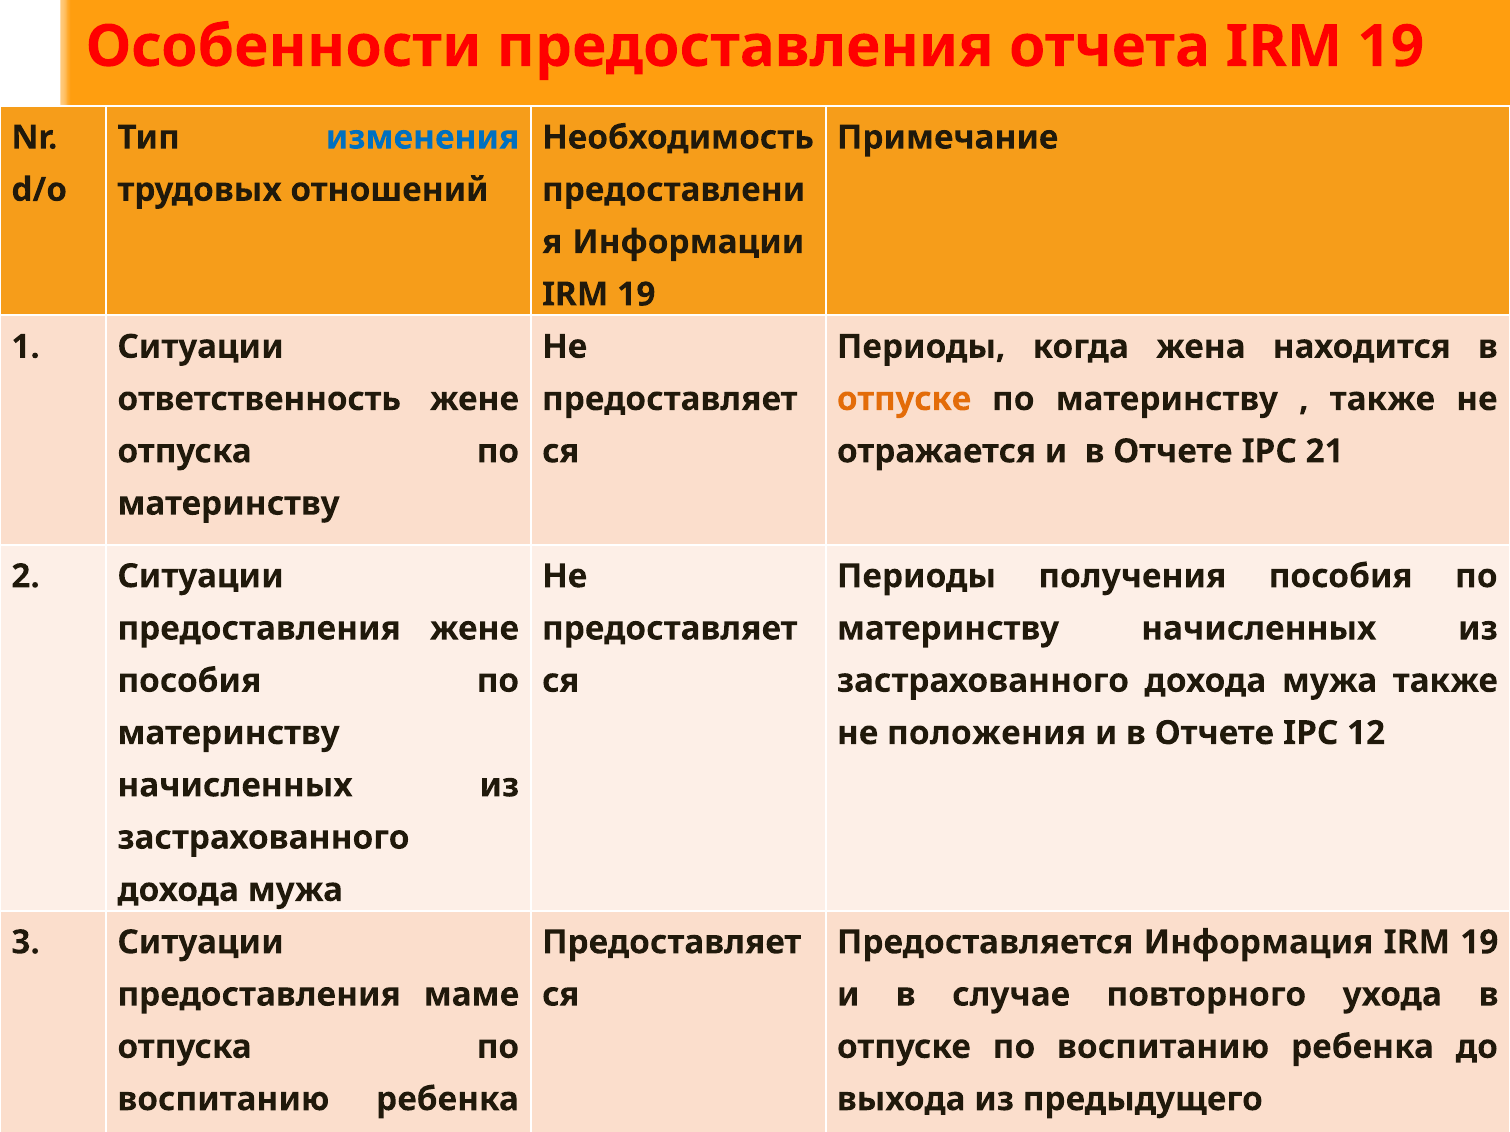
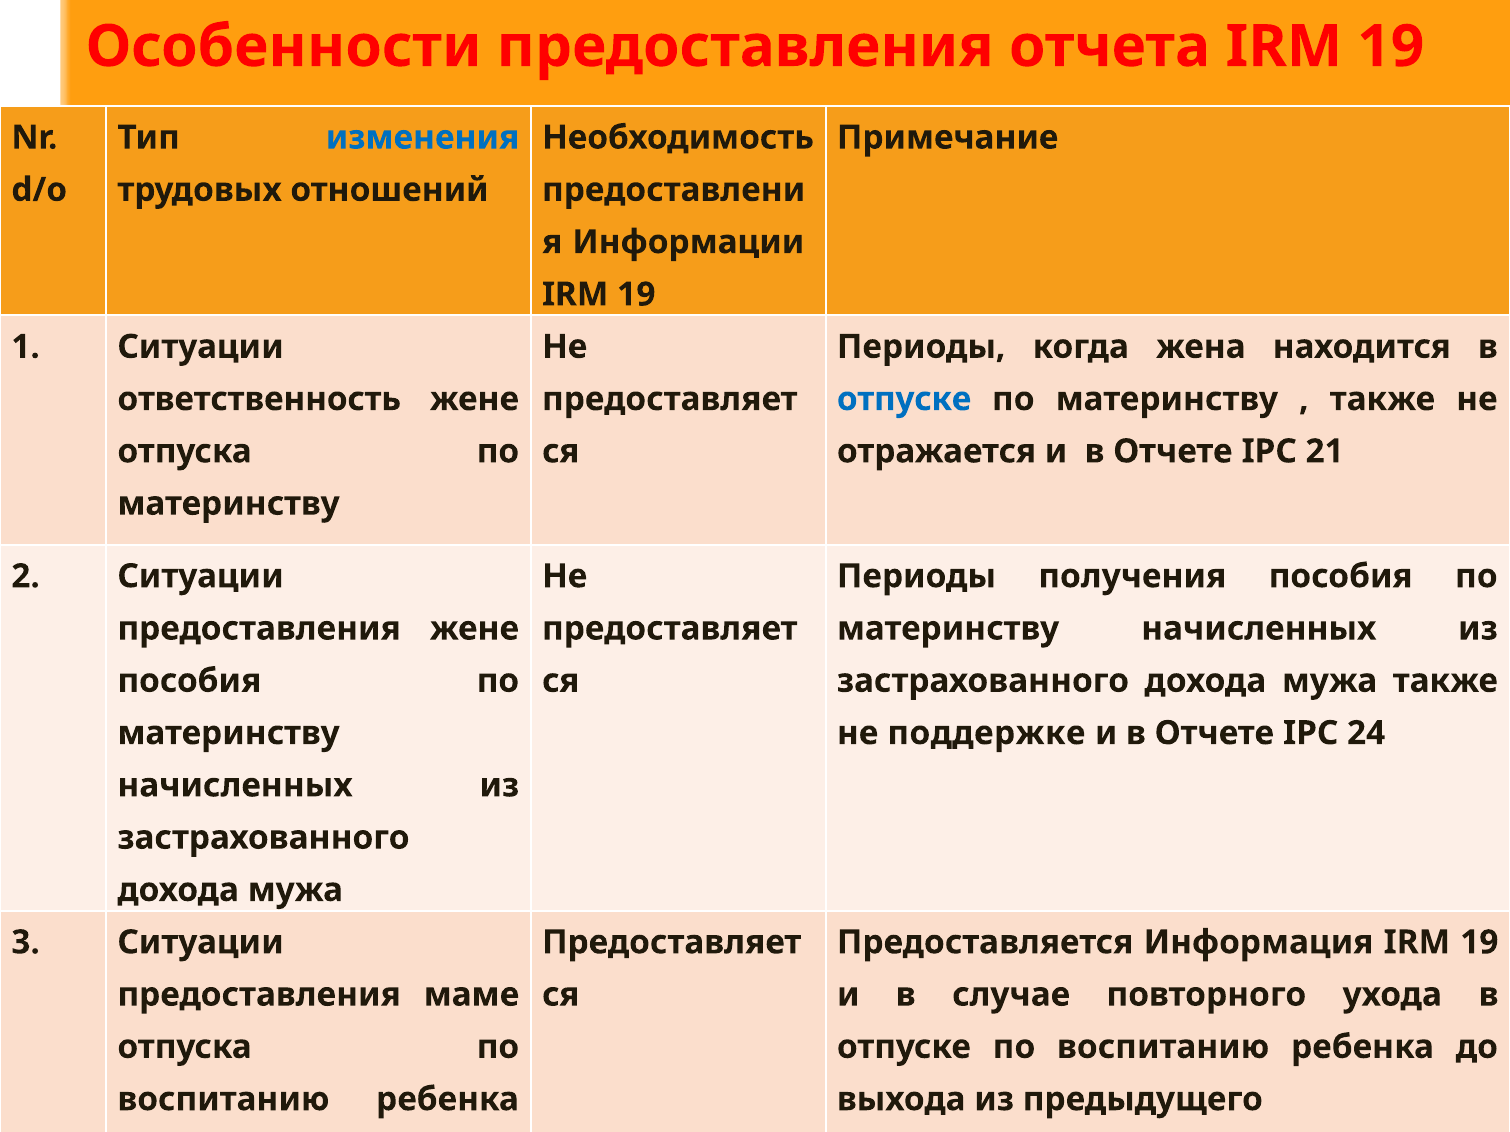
отпуске colour: orange -> blue (904, 399)
положения: положения -> поддержке (986, 733)
12: 12 -> 24 (1366, 733)
